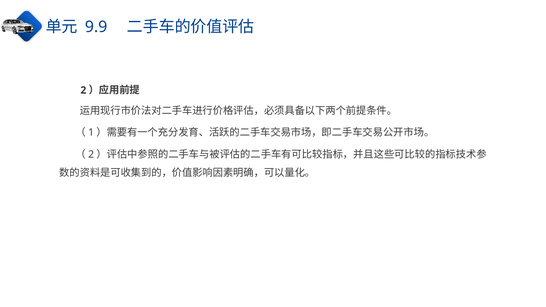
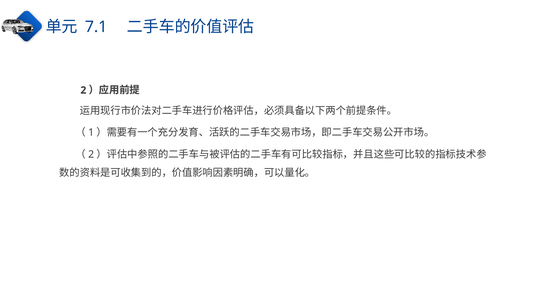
9.9: 9.9 -> 7.1 (96, 27)
